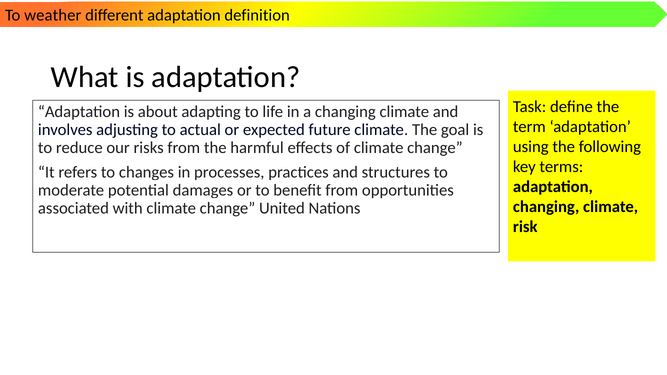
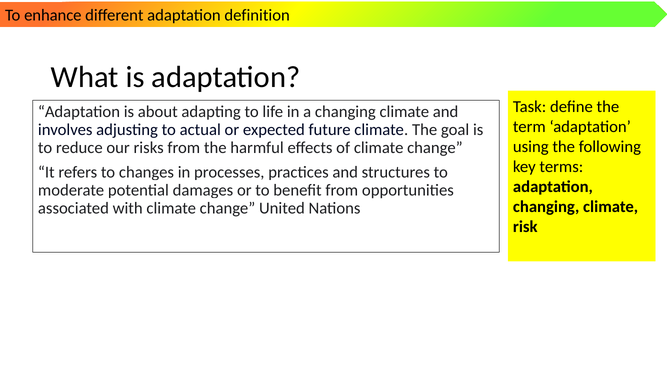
weather: weather -> enhance (53, 15)
